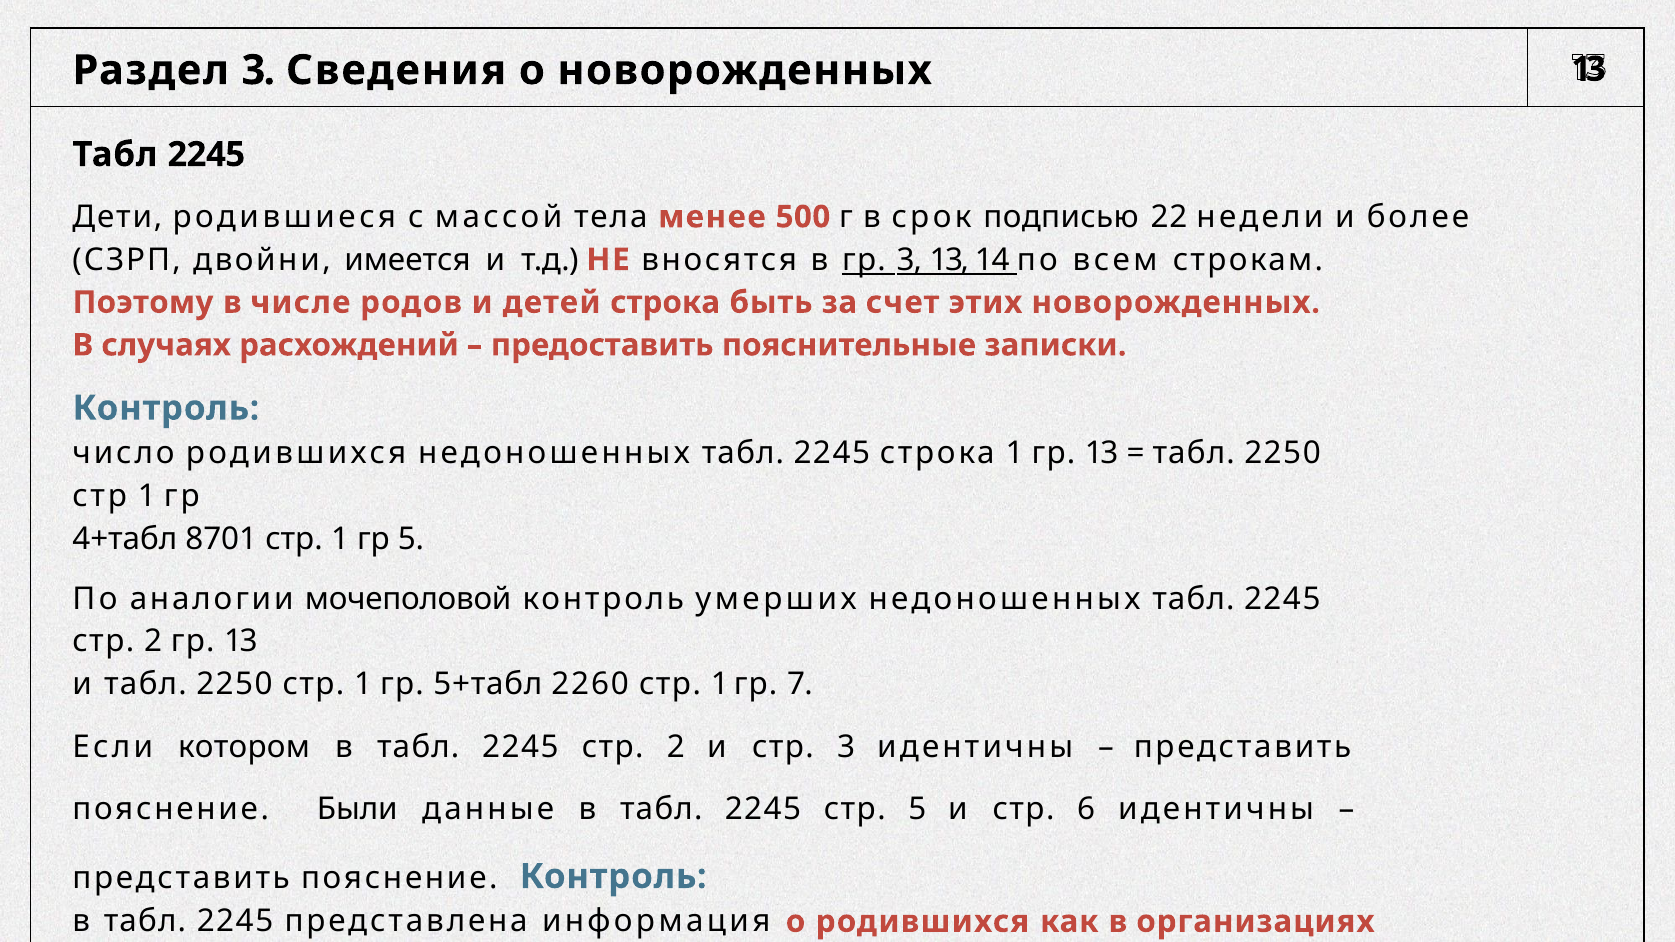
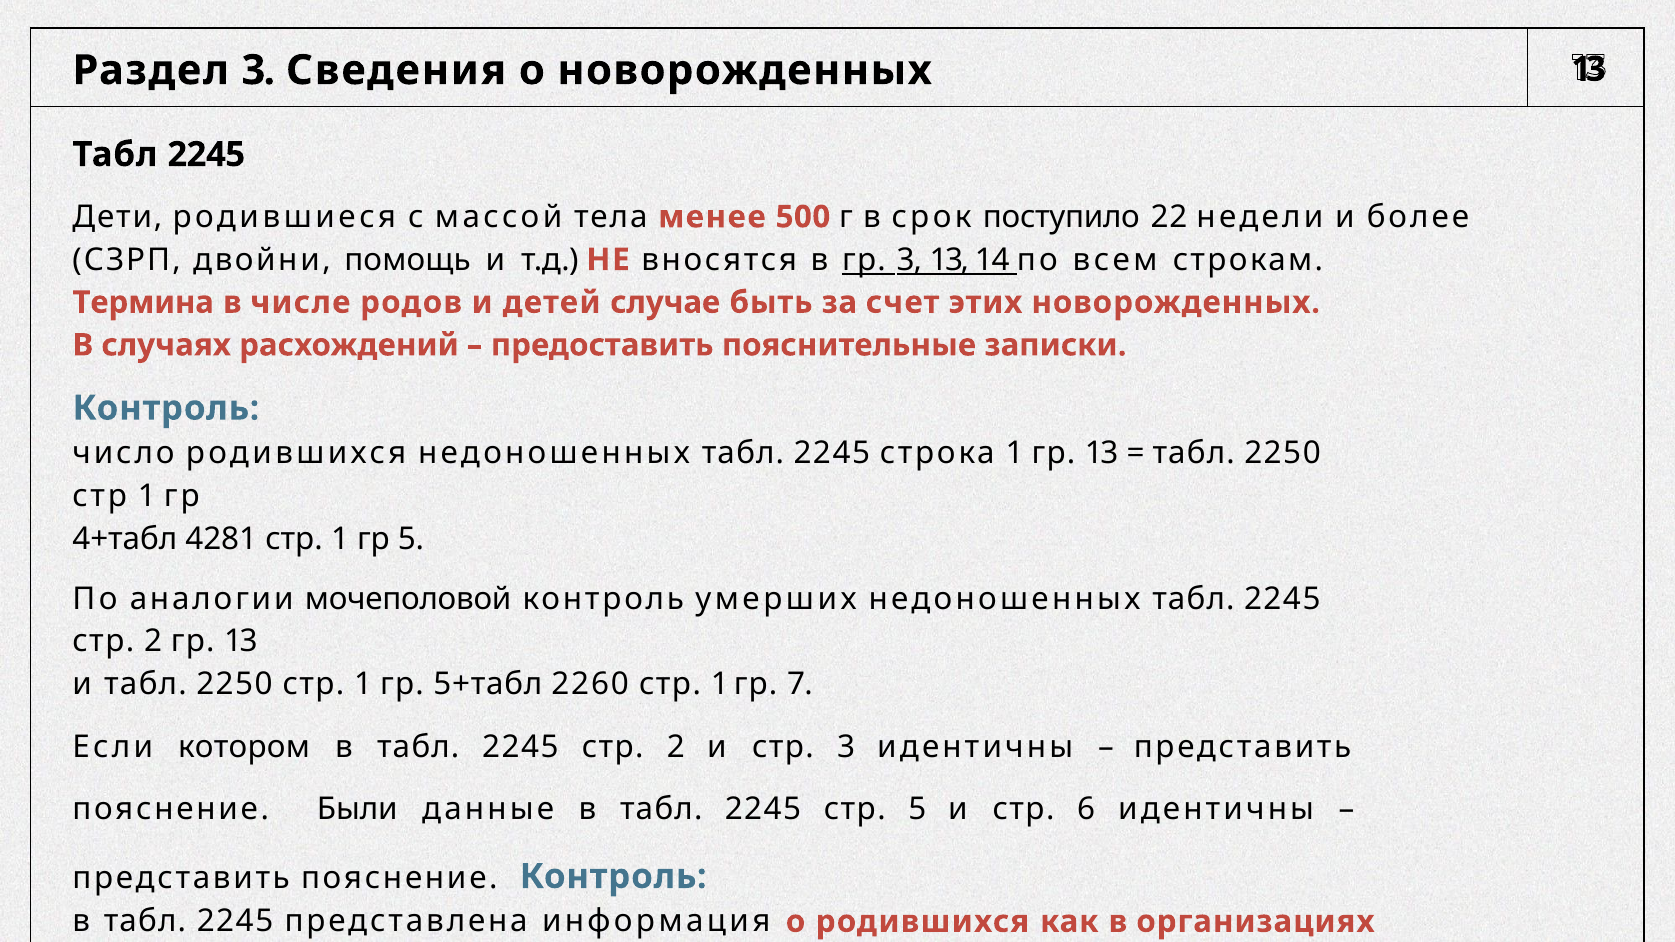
подписью: подписью -> поступило (1061, 217)
двойни имеется: имеется -> помощь (408, 260)
Поэтому: Поэтому -> Термина (143, 302)
детей строка: строка -> случае (665, 302)
8701: 8701 -> 4281 (221, 539)
